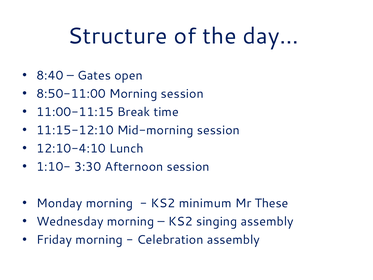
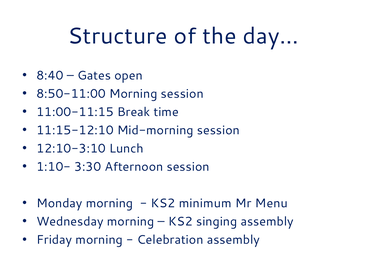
12:10-4:10: 12:10-4:10 -> 12:10-3:10 (71, 148)
These: These -> Menu (271, 203)
